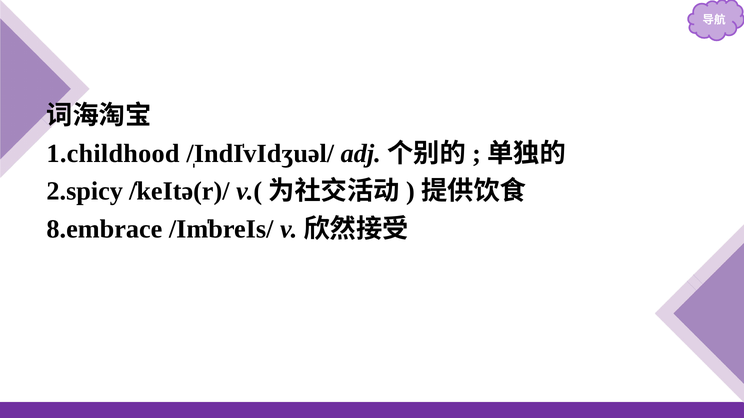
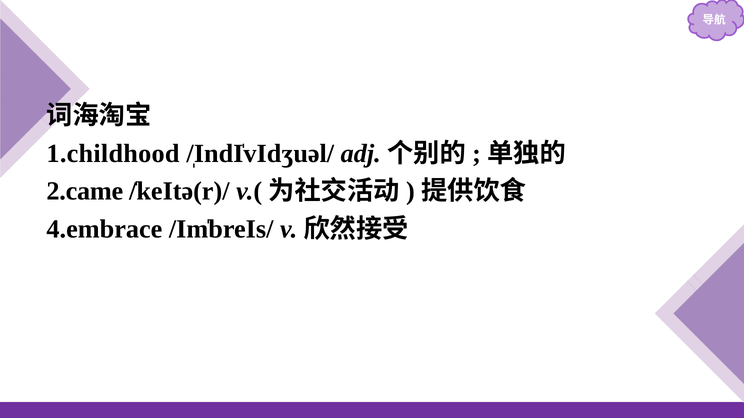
2.spicy: 2.spicy -> 2.came (85, 191)
8.embrace: 8.embrace -> 4.embrace (104, 229)
